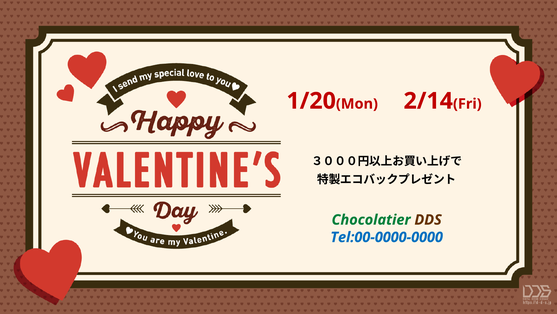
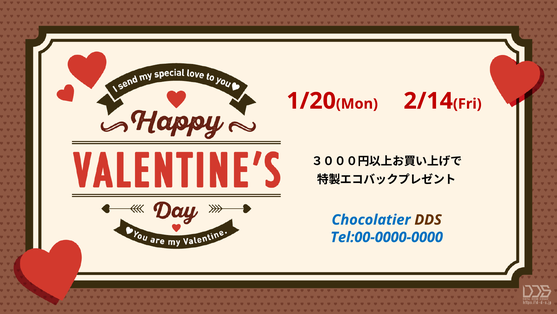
Chocolatier colour: green -> blue (371, 219)
